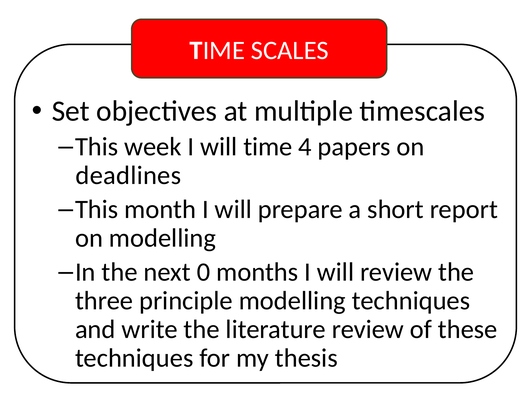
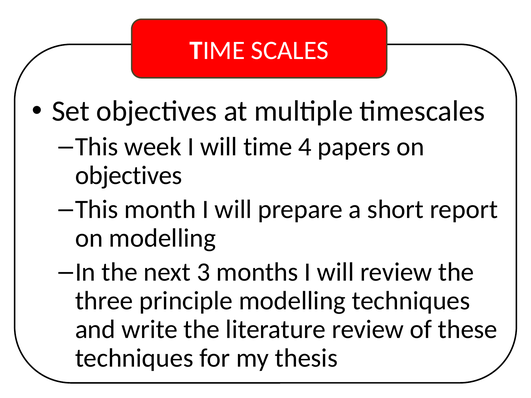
deadlines: deadlines -> objectives (129, 176)
0: 0 -> 3 (203, 272)
